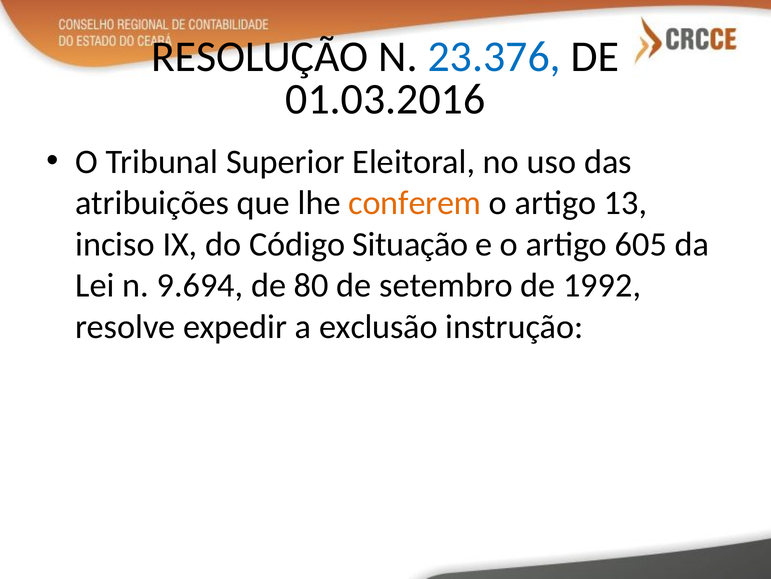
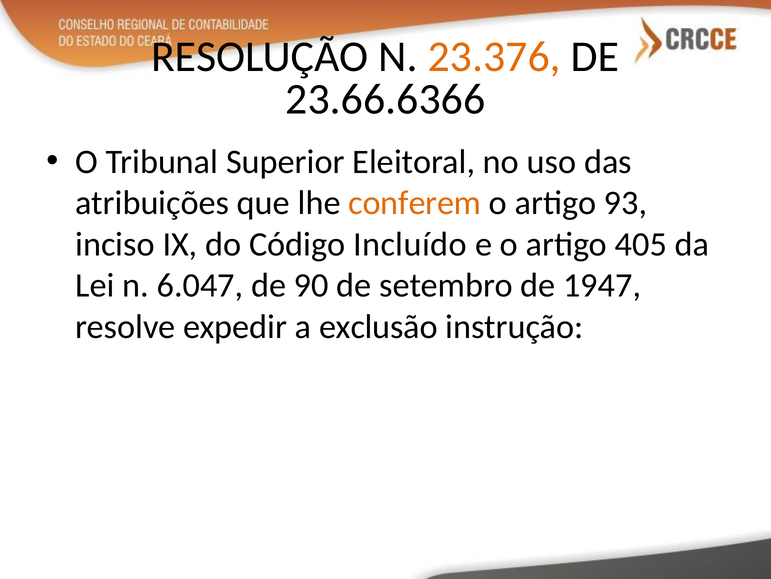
23.376 colour: blue -> orange (494, 57)
01.03.2016: 01.03.2016 -> 23.66.6366 (385, 99)
13: 13 -> 93 (626, 203)
Situação: Situação -> Incluído (410, 244)
605: 605 -> 405 (641, 244)
9.694: 9.694 -> 6.047 (200, 285)
80: 80 -> 90 (311, 285)
1992: 1992 -> 1947 (602, 285)
